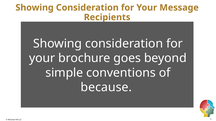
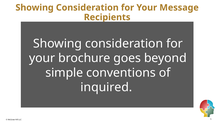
because: because -> inquired (106, 88)
